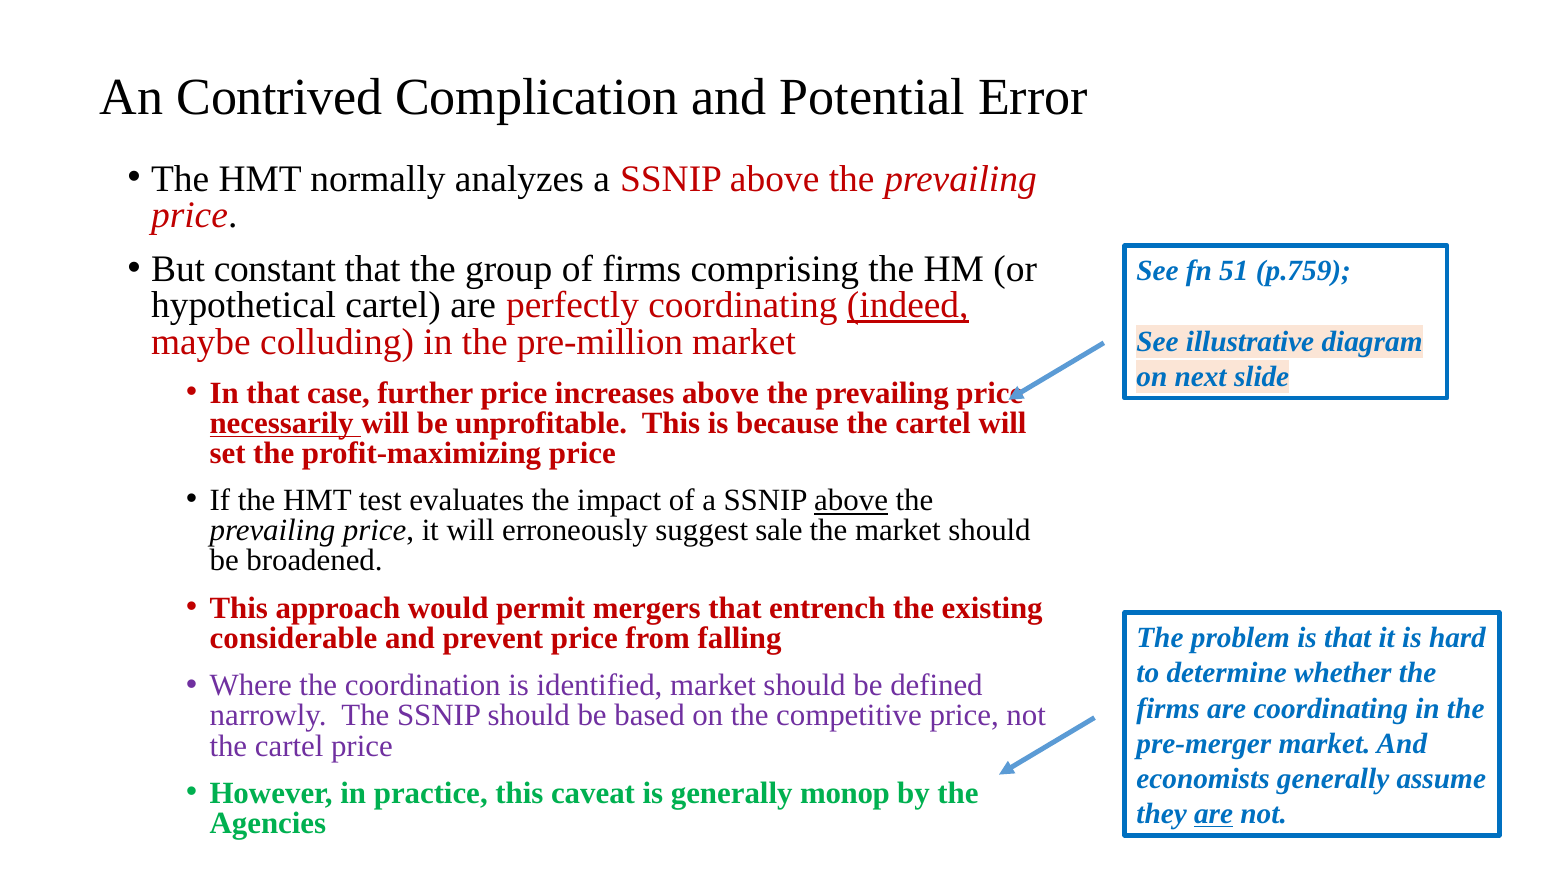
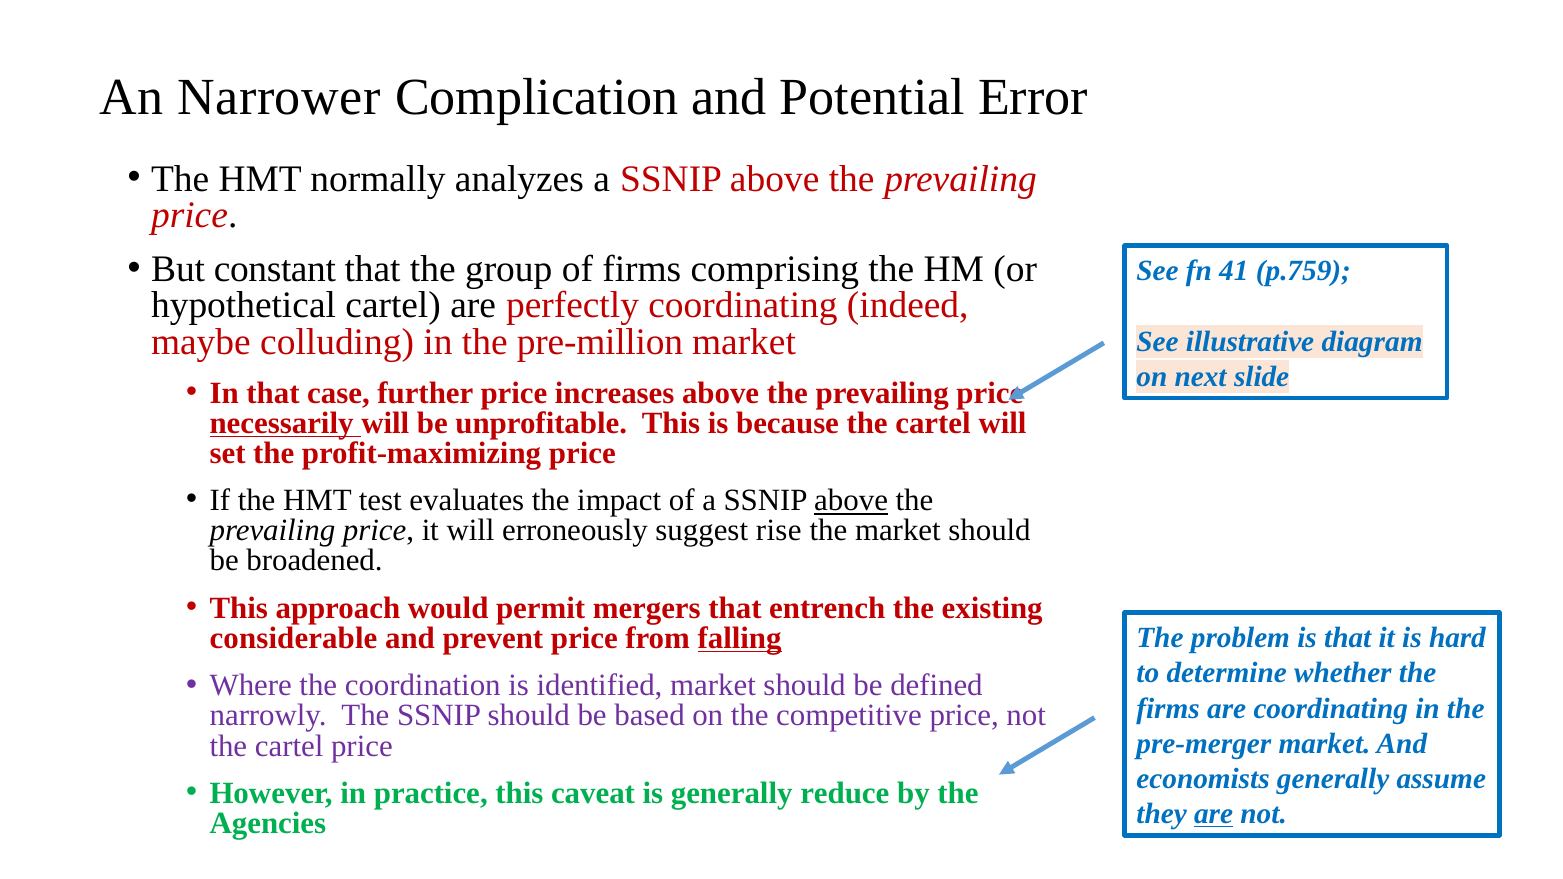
Contrived: Contrived -> Narrower (279, 97)
51: 51 -> 41 (1234, 271)
indeed underline: present -> none (908, 306)
sale: sale -> rise (779, 531)
falling underline: none -> present (740, 638)
monop: monop -> reduce (845, 794)
